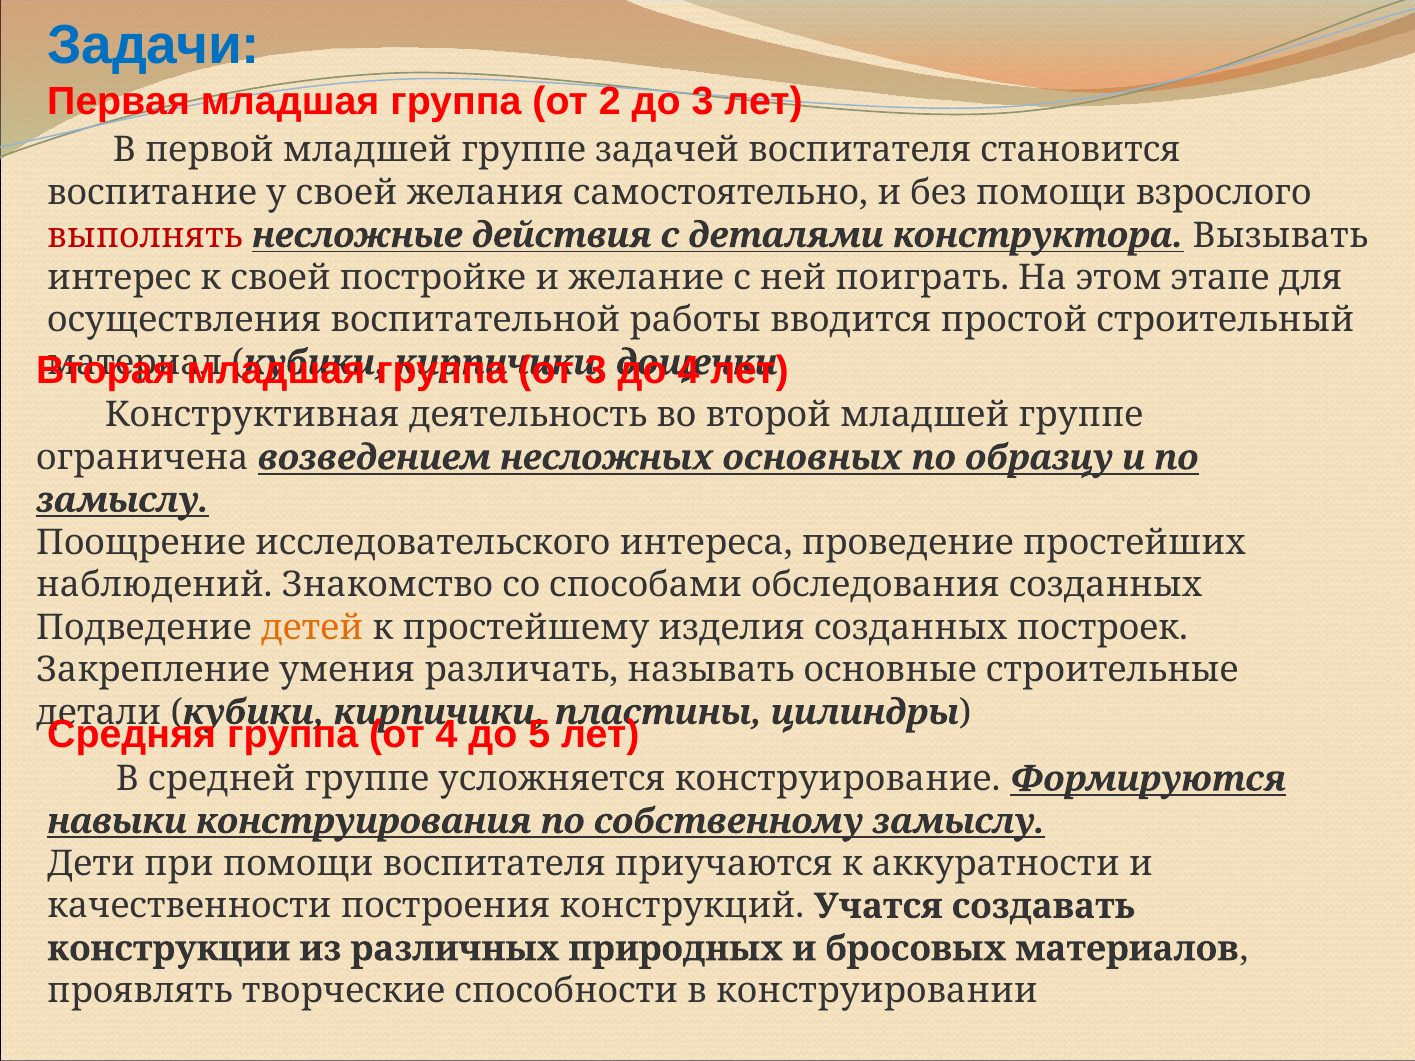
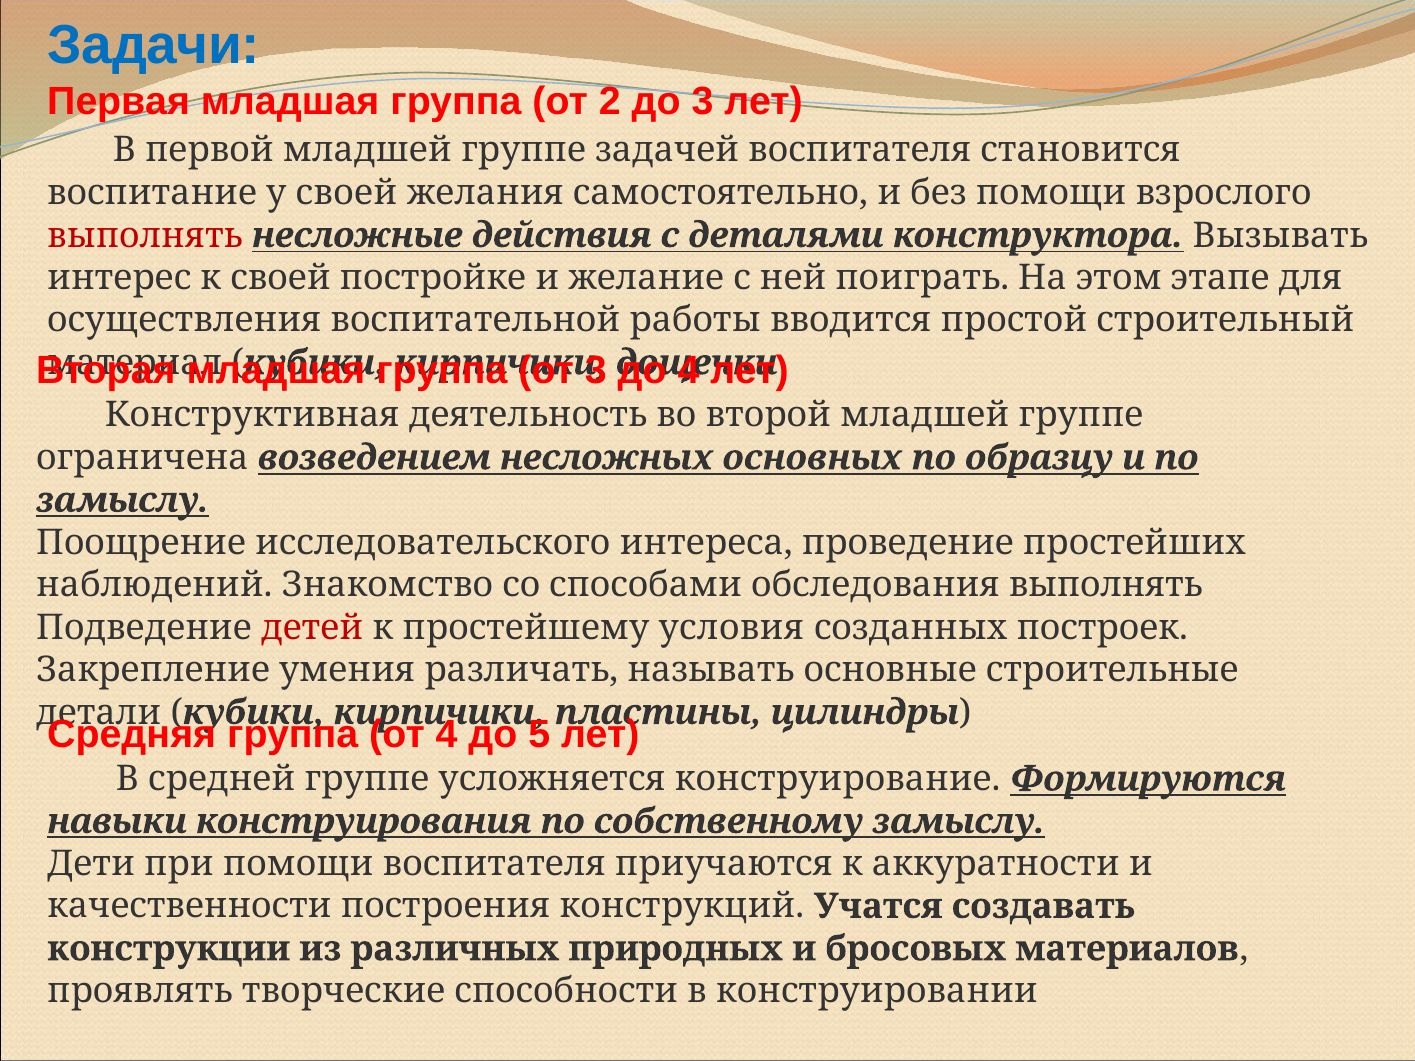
обследования созданных: созданных -> выполнять (1106, 585)
детей colour: orange -> red (312, 628)
изделия: изделия -> условия (731, 628)
